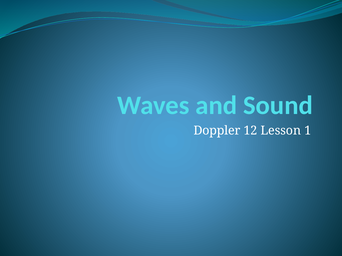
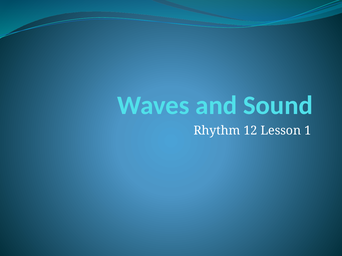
Doppler: Doppler -> Rhythm (217, 131)
